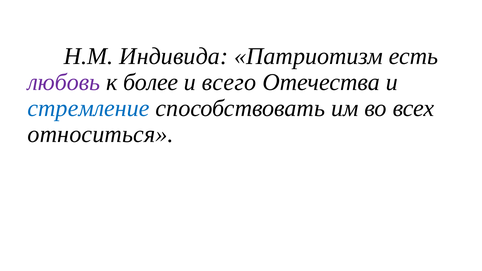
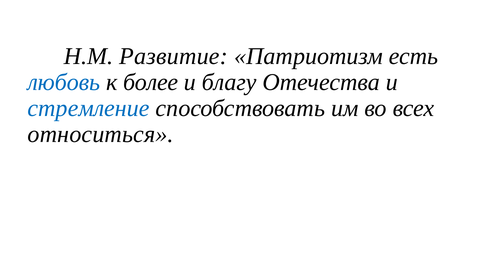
Индивида: Индивида -> Развитие (174, 56)
любовь colour: purple -> blue (64, 82)
всего: всего -> благу (229, 82)
